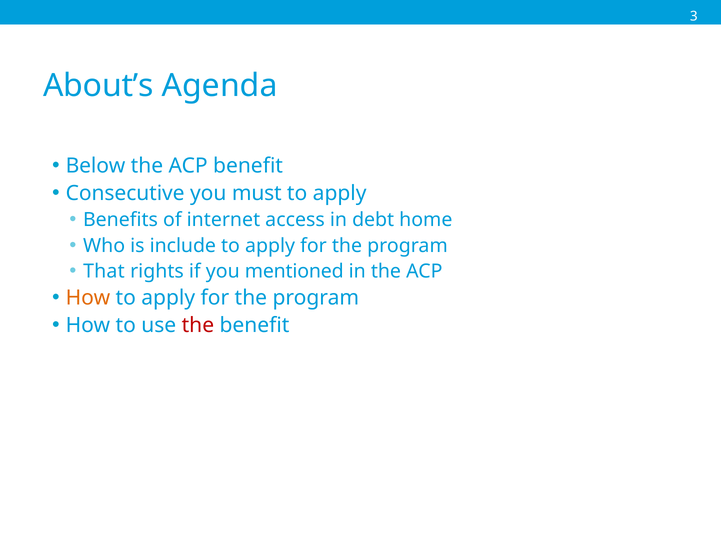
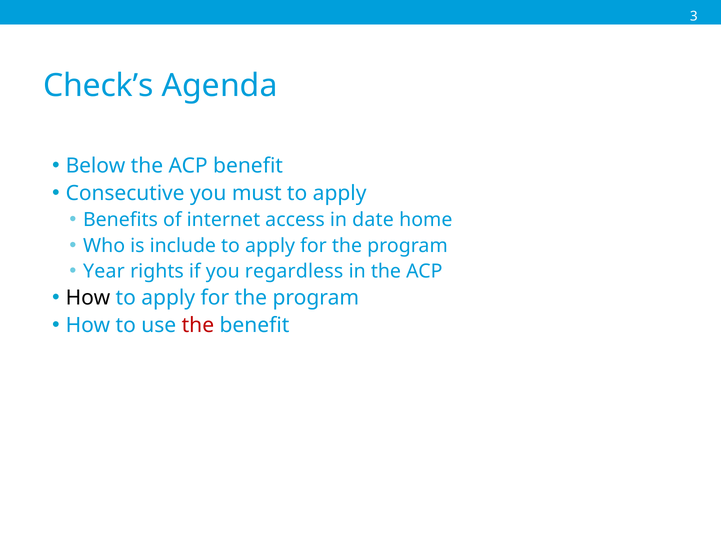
About’s: About’s -> Check’s (98, 86)
debt: debt -> date (373, 220)
That: That -> Year (104, 272)
mentioned: mentioned -> regardless (294, 272)
How colour: orange -> black (88, 298)
